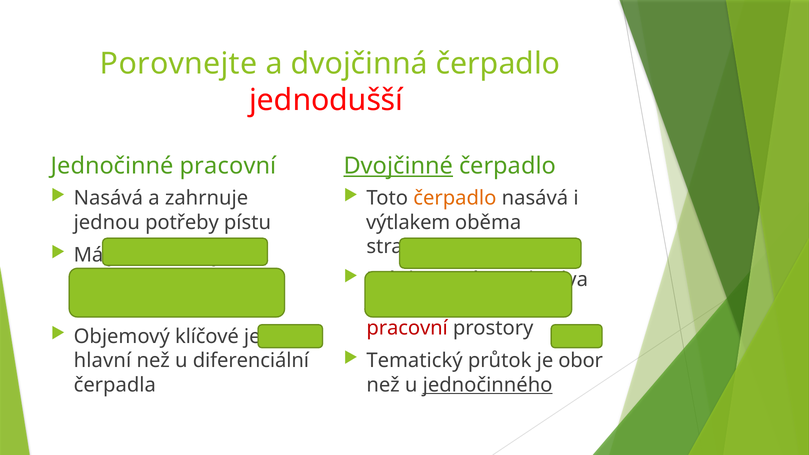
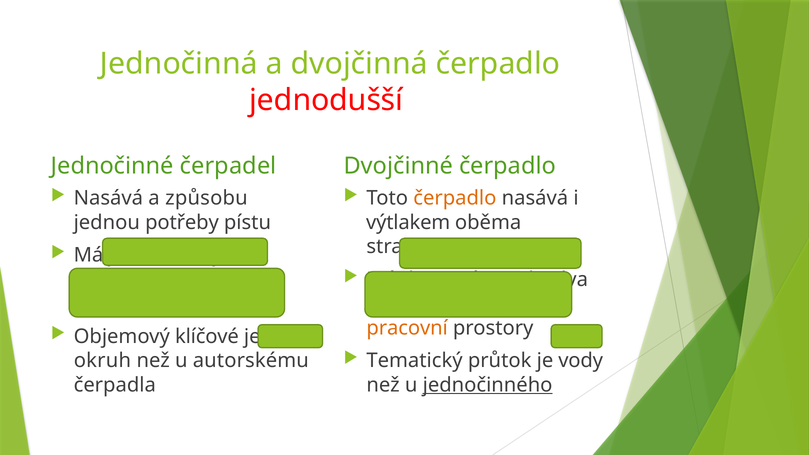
Porovnejte: Porovnejte -> Jednočinná (179, 64)
Jednočinné pracovní: pracovní -> čerpadel (228, 166)
Dvojčinné underline: present -> none (398, 166)
zahrnuje: zahrnuje -> způsobu (206, 198)
pracovní colour: red -> orange (407, 328)
obor: obor -> vody (581, 361)
hlavní: hlavní -> okruh (102, 361)
diferenciální: diferenciální -> autorskému (251, 361)
